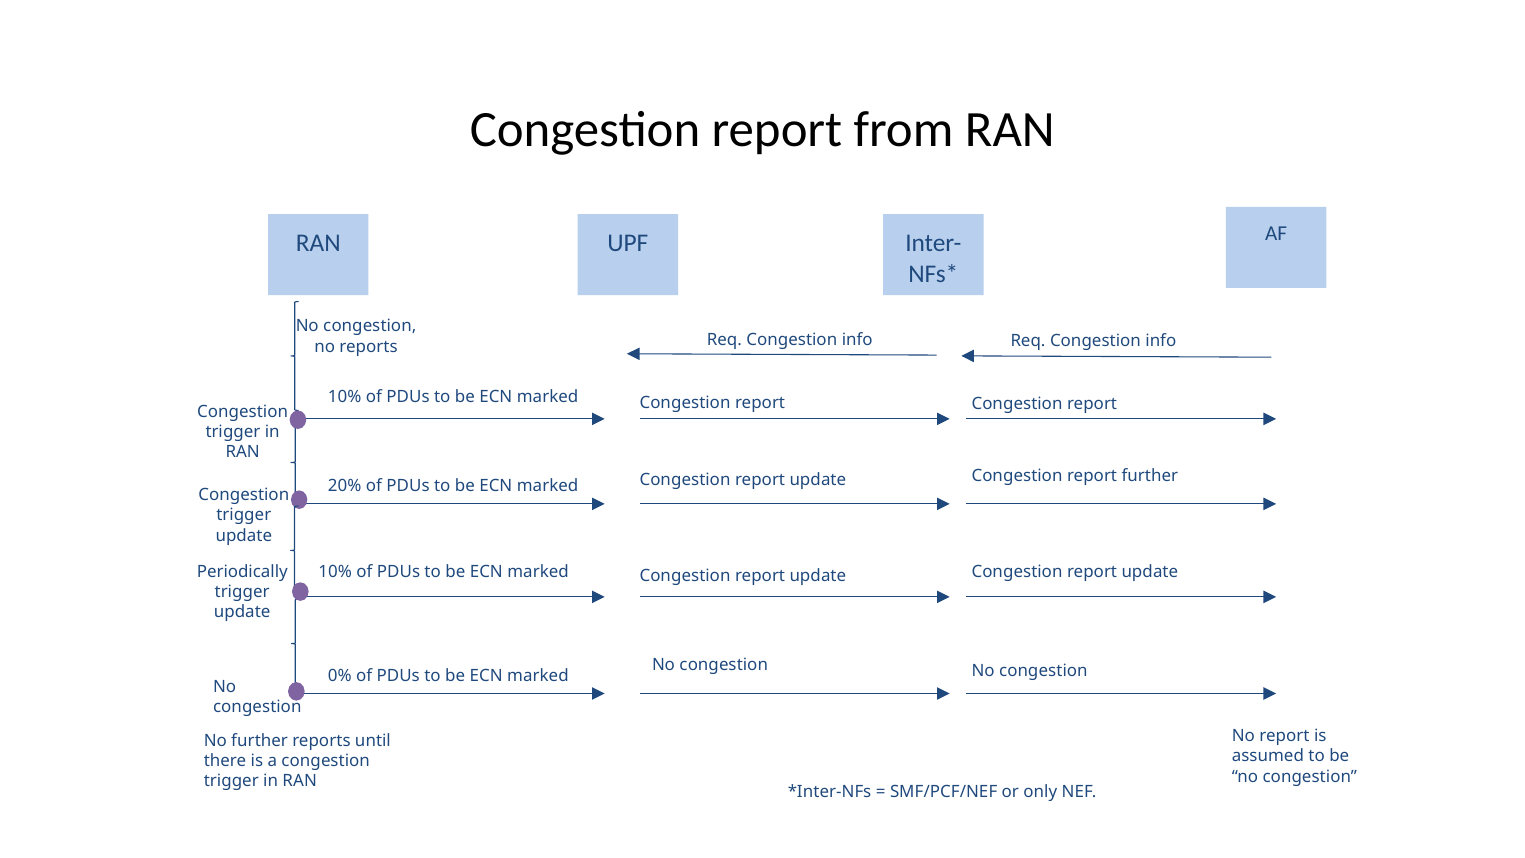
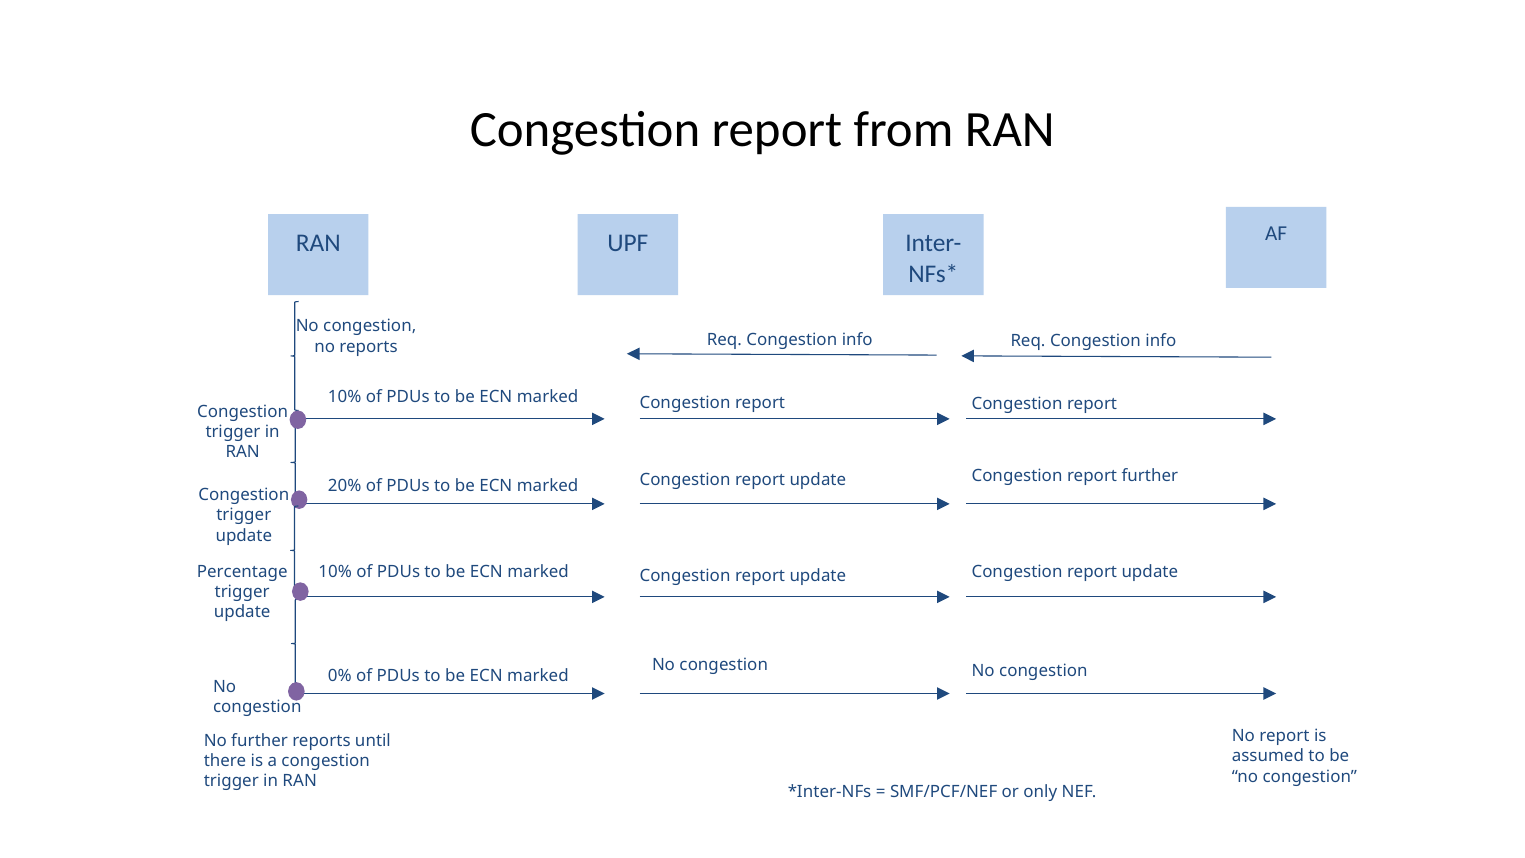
Periodically: Periodically -> Percentage (242, 572)
